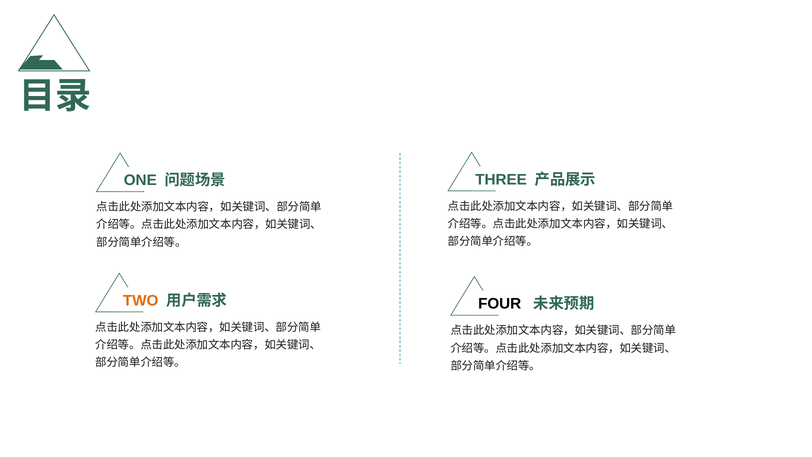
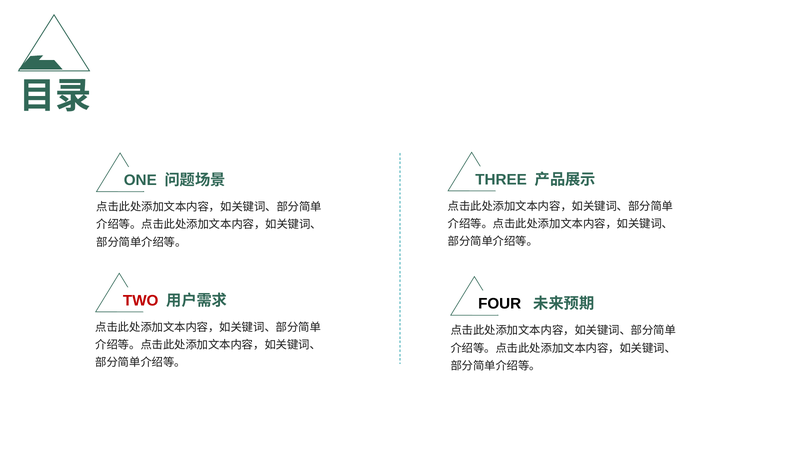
TWO colour: orange -> red (141, 300)
